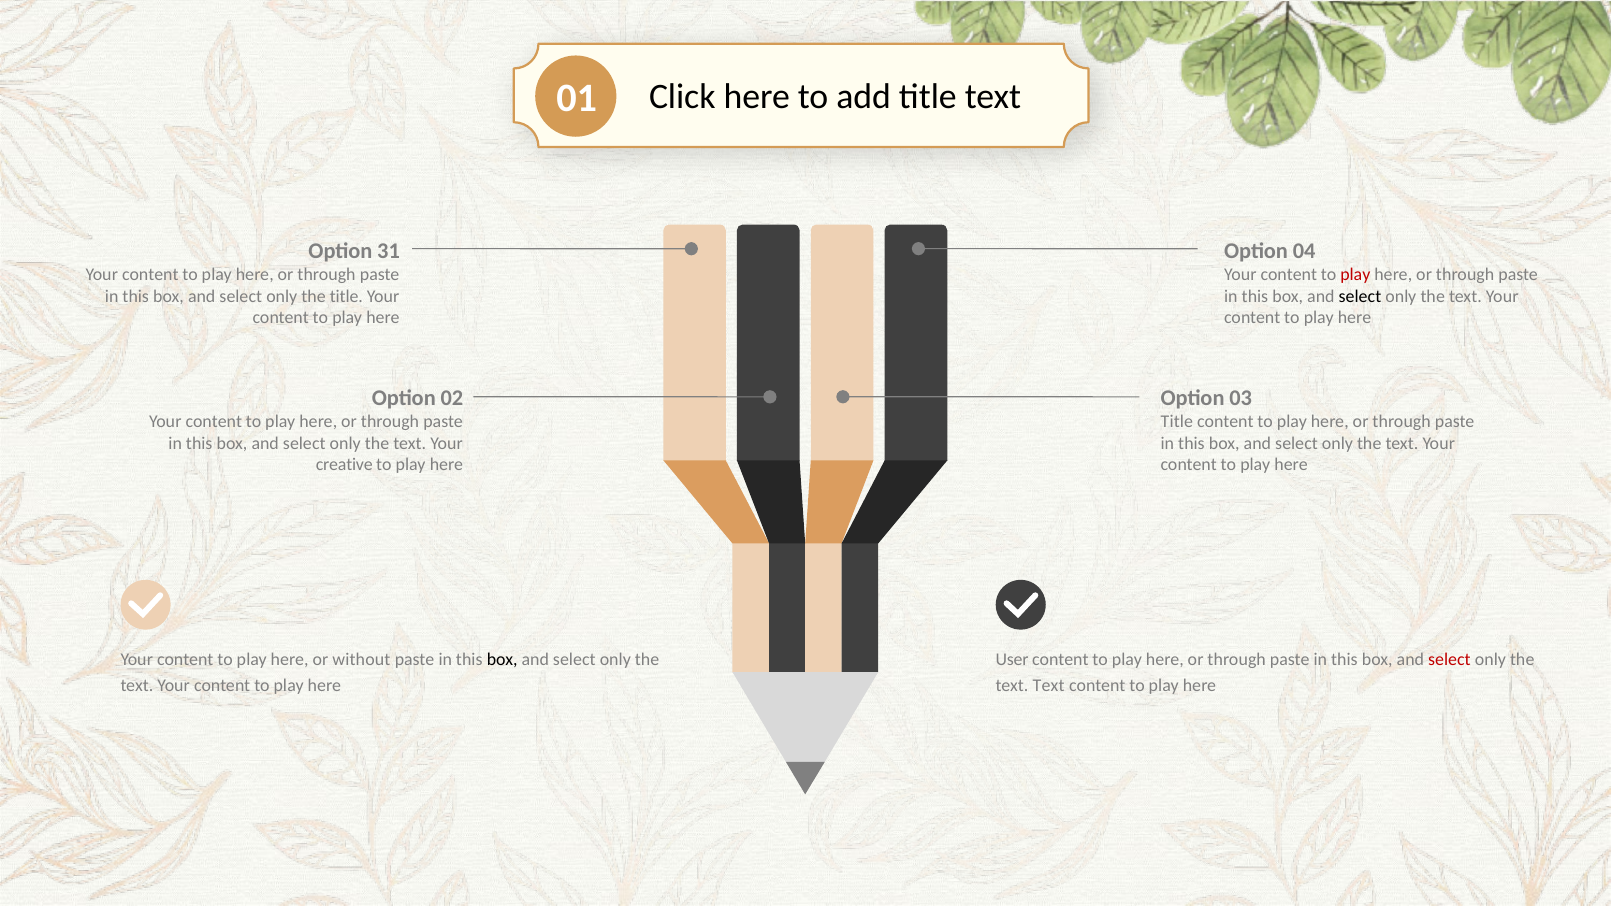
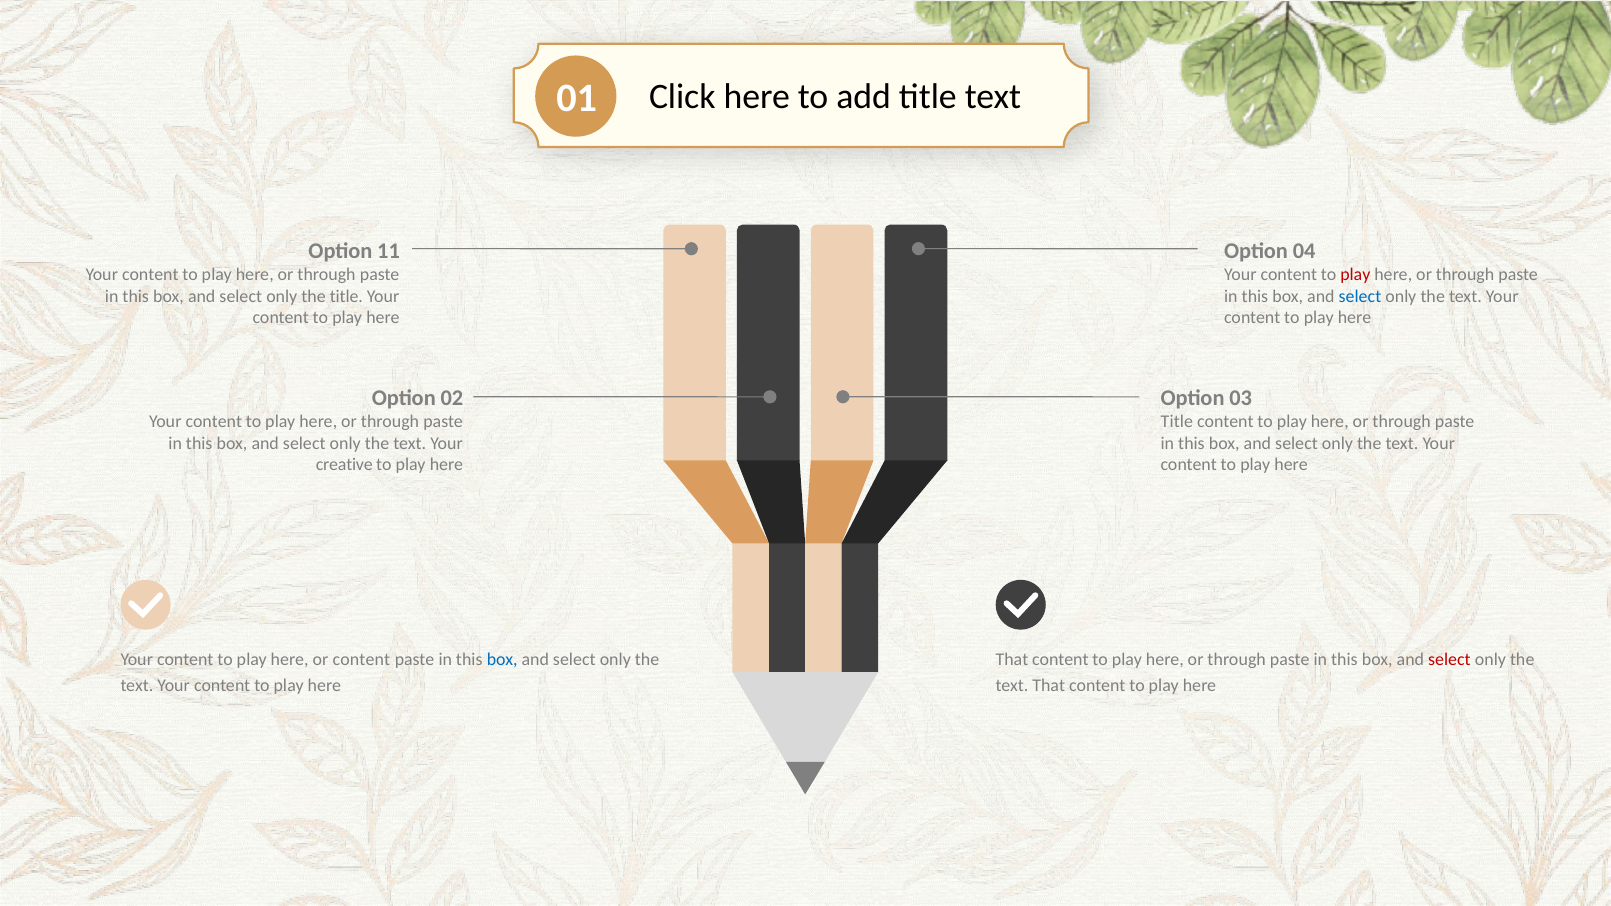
31: 31 -> 11 (389, 251)
select colour: black -> blue (1360, 296)
or without: without -> content (361, 659)
box colour: black -> blue (502, 659)
User: User -> That (1012, 659)
text Text: Text -> That (1049, 685)
